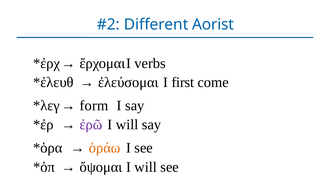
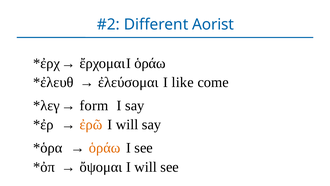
verbs: verbs -> ὁράω (150, 63)
first: first -> like (183, 82)
ἐρῶ colour: purple -> orange (91, 124)
